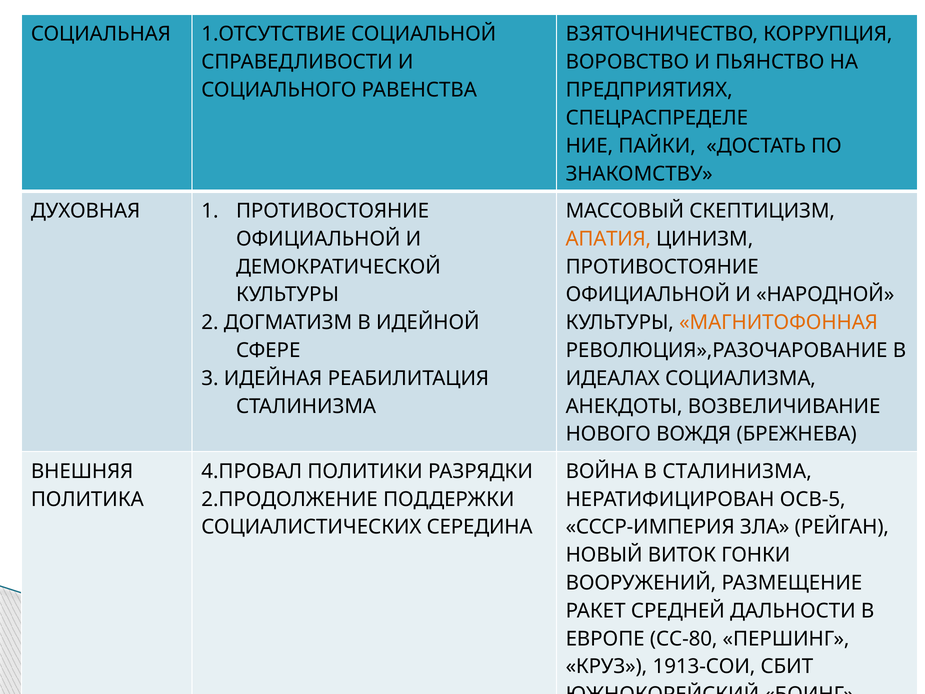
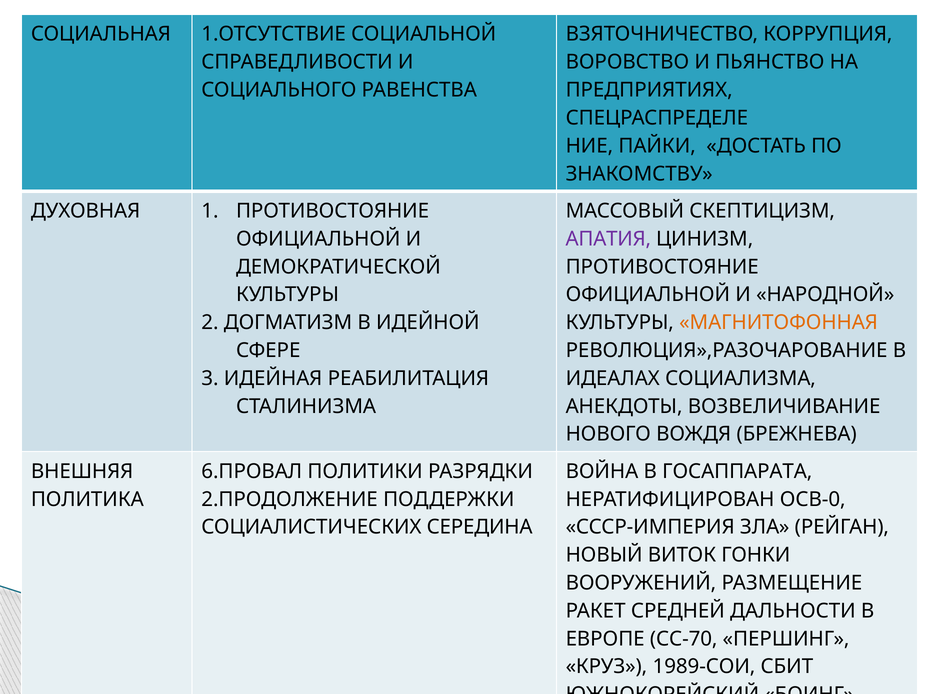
АПАТИЯ colour: orange -> purple (608, 239)
4.ПРОВАЛ: 4.ПРОВАЛ -> 6.ПРОВАЛ (252, 471)
В СТАЛИНИЗМА: СТАЛИНИЗМА -> ГОСАППАРАТА (737, 471)
ОСВ-5: ОСВ-5 -> ОСВ-0 (813, 499)
СС-80: СС-80 -> СС-70 (684, 639)
1913-СОИ: 1913-СОИ -> 1989-СОИ (704, 666)
